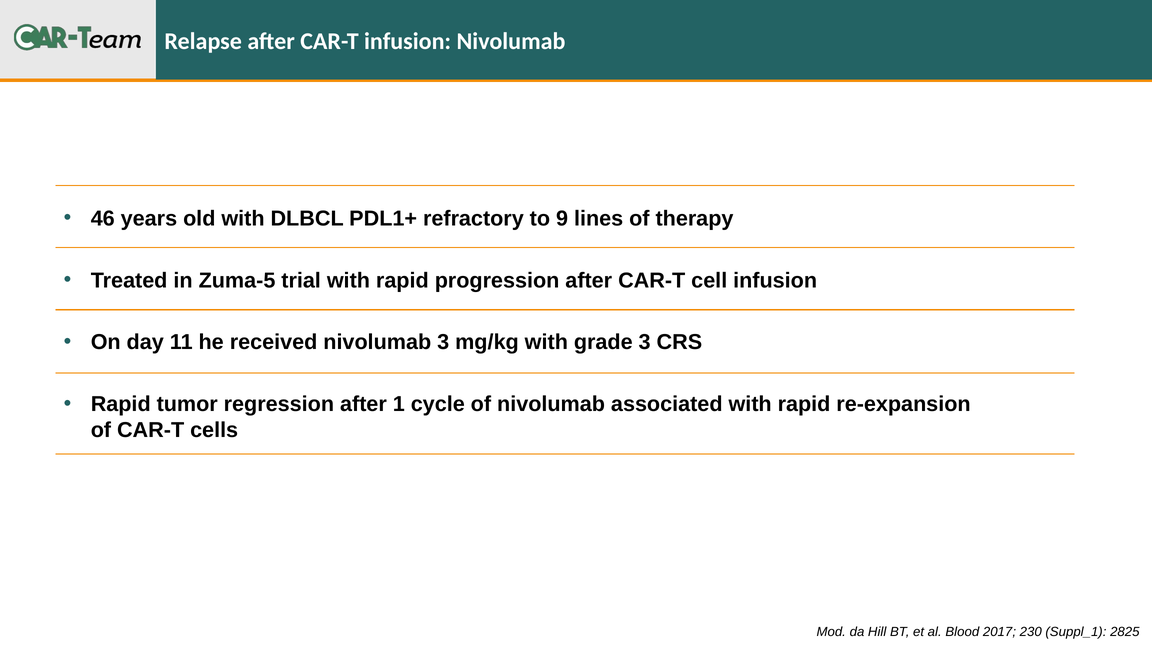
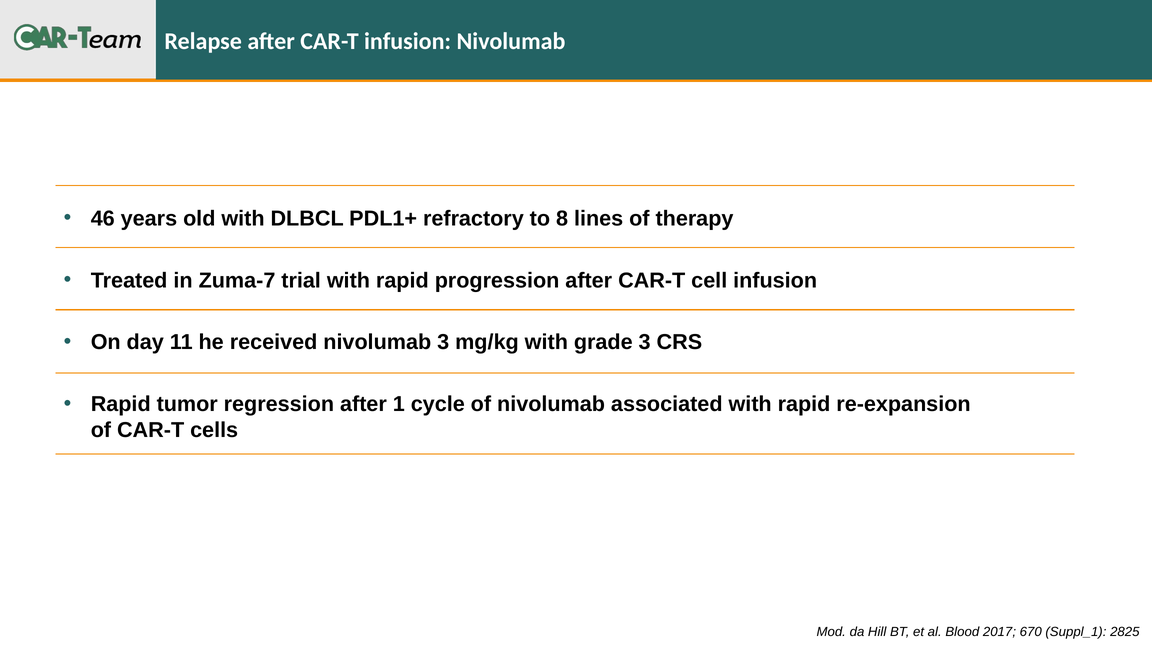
9: 9 -> 8 (562, 218)
Zuma-5: Zuma-5 -> Zuma-7 (237, 280)
230: 230 -> 670 (1031, 632)
